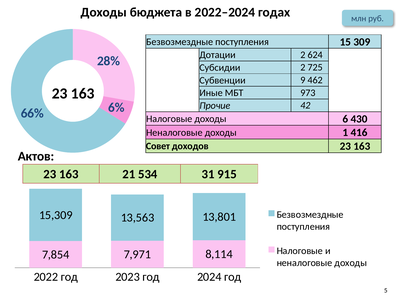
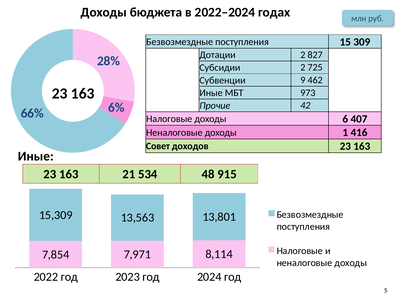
624: 624 -> 827 (315, 55)
430: 430 -> 407 (359, 119)
Актов: Актов -> Иные (36, 157)
31: 31 -> 48 (208, 174)
